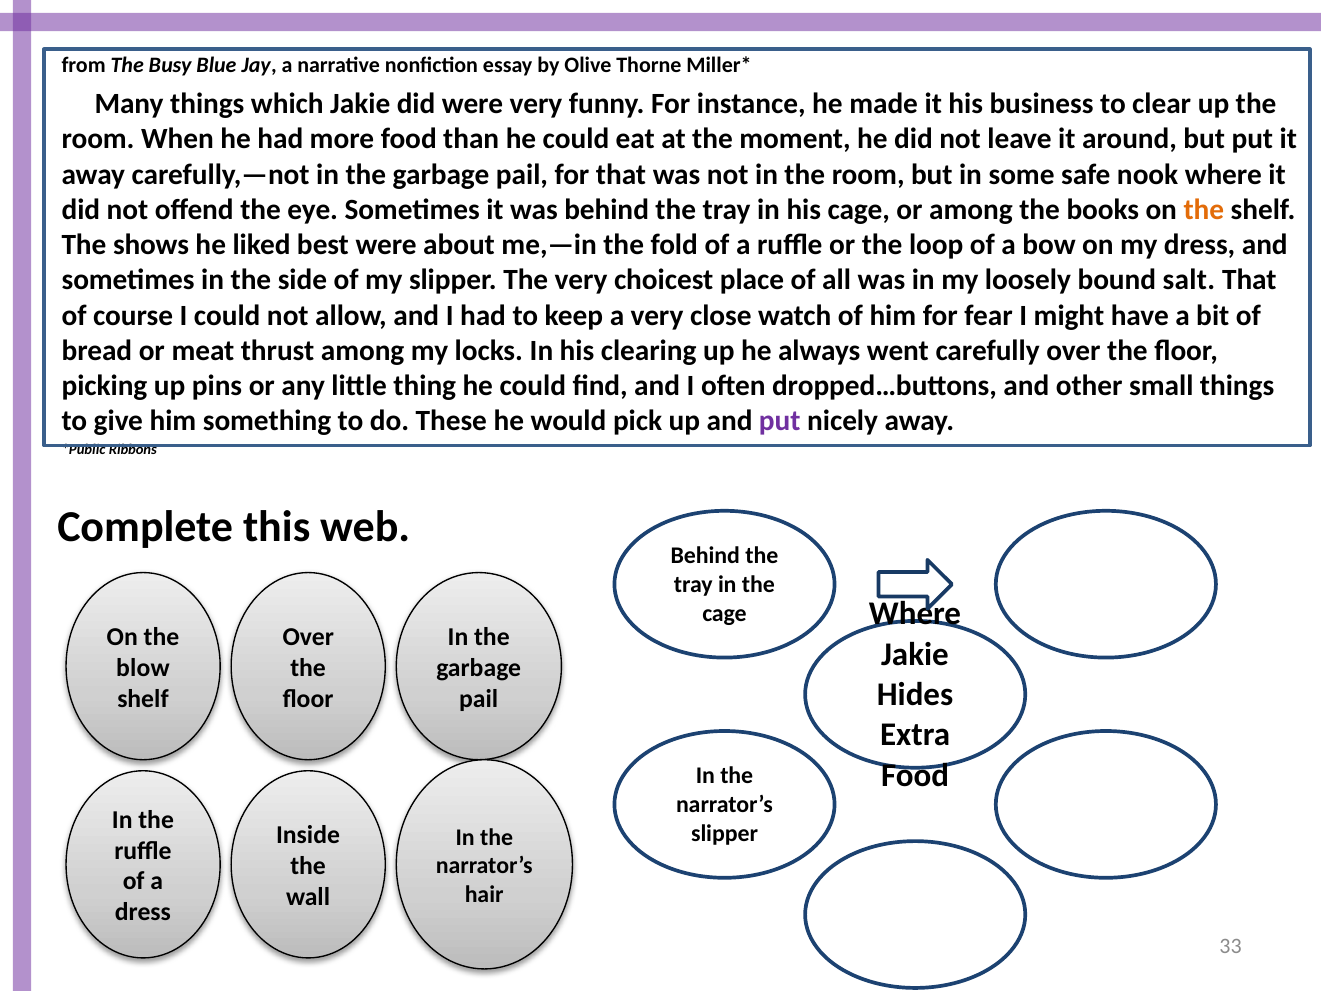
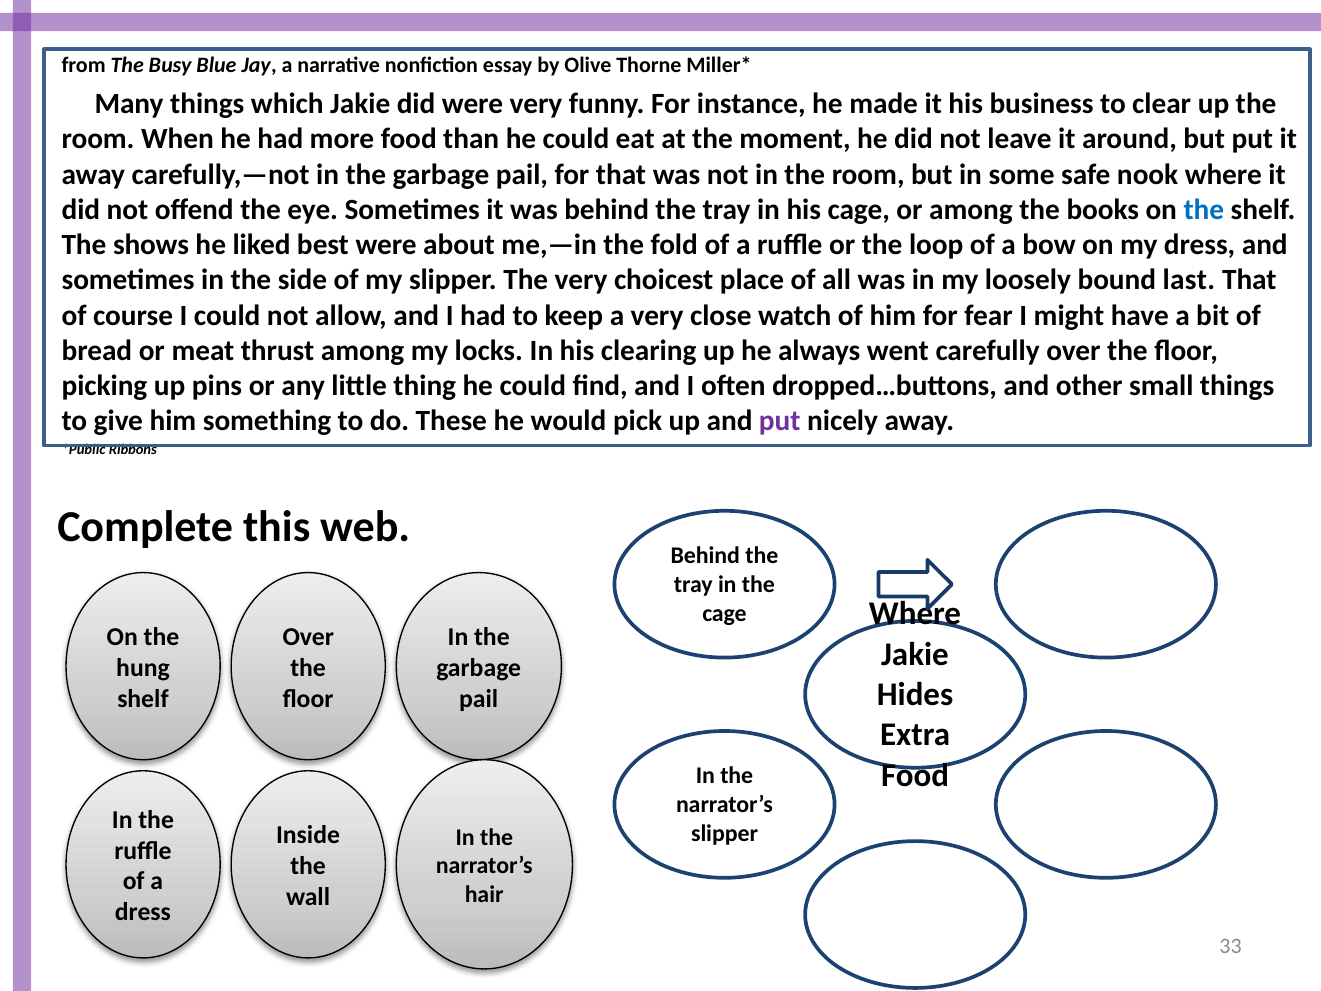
the colour: orange -> blue (1204, 210)
salt: salt -> last (1189, 280)
blow: blow -> hung (143, 668)
